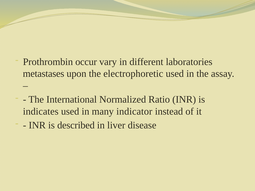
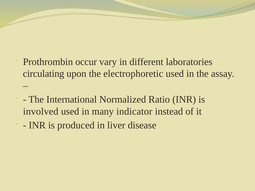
metastases: metastases -> circulating (44, 74)
indicates: indicates -> involved (41, 111)
described: described -> produced (76, 125)
